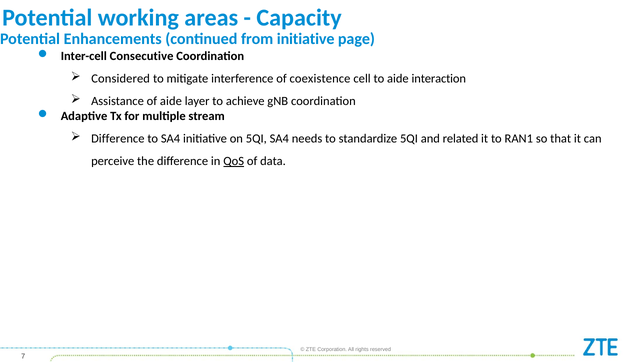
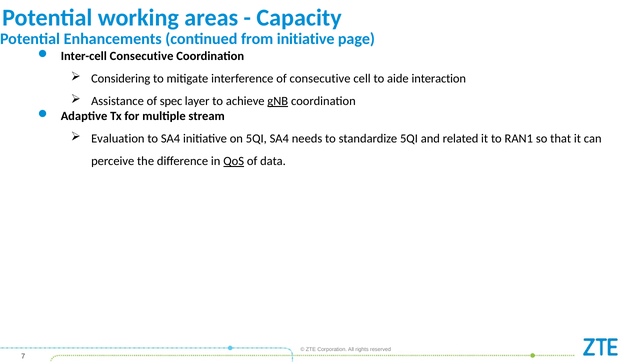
Considered: Considered -> Considering (121, 78)
of coexistence: coexistence -> consecutive (320, 78)
of aide: aide -> spec (171, 101)
gNB underline: none -> present (278, 101)
Difference: Difference -> Evaluation (118, 138)
